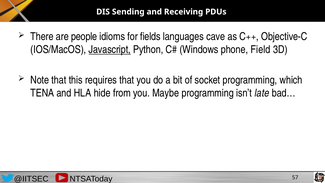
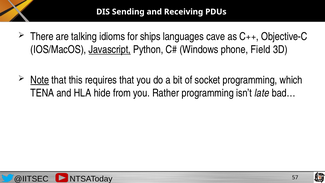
people: people -> talking (84, 37)
fields: fields -> ships (150, 37)
Note underline: none -> present (40, 80)
Maybe: Maybe -> Rather (166, 93)
